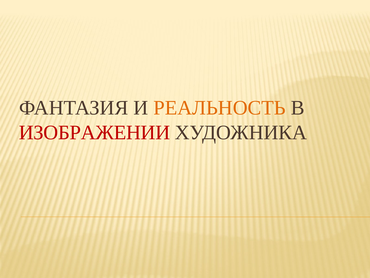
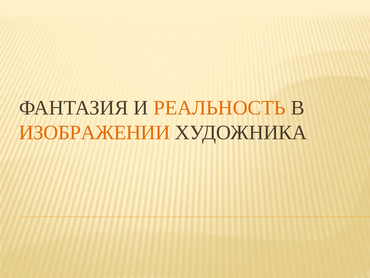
ИЗОБРАЖЕНИИ colour: red -> orange (94, 132)
